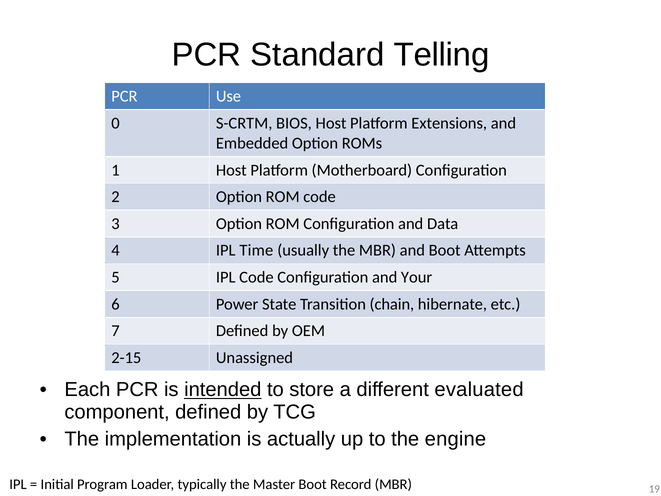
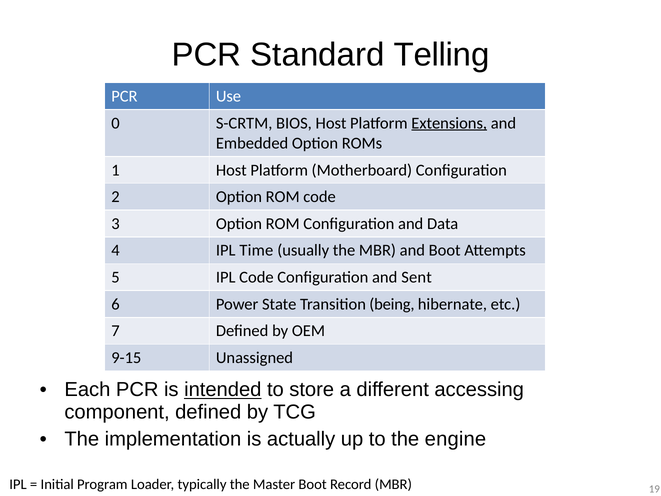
Extensions underline: none -> present (449, 123)
Your: Your -> Sent (417, 277)
chain: chain -> being (392, 304)
2-15: 2-15 -> 9-15 (126, 358)
evaluated: evaluated -> accessing (479, 389)
